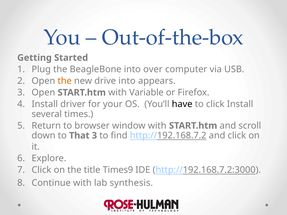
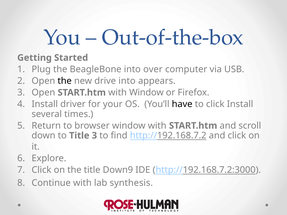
the colour: orange -> black (65, 81)
with Variable: Variable -> Window (146, 93)
to That: That -> Title (79, 136)
Times9: Times9 -> Down9 (118, 170)
